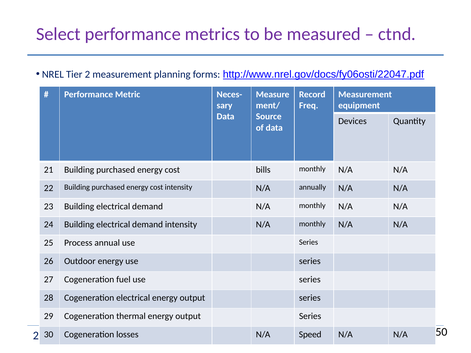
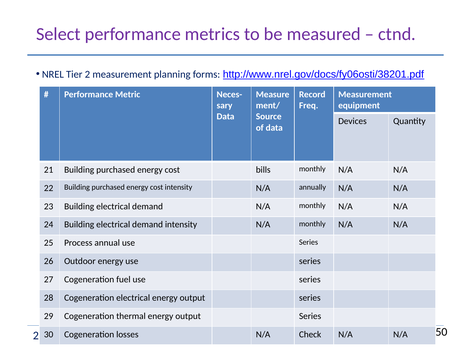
http://www.nrel.gov/docs/fy06osti/22047.pdf: http://www.nrel.gov/docs/fy06osti/22047.pdf -> http://www.nrel.gov/docs/fy06osti/38201.pdf (323, 74)
Speed: Speed -> Check (310, 335)
